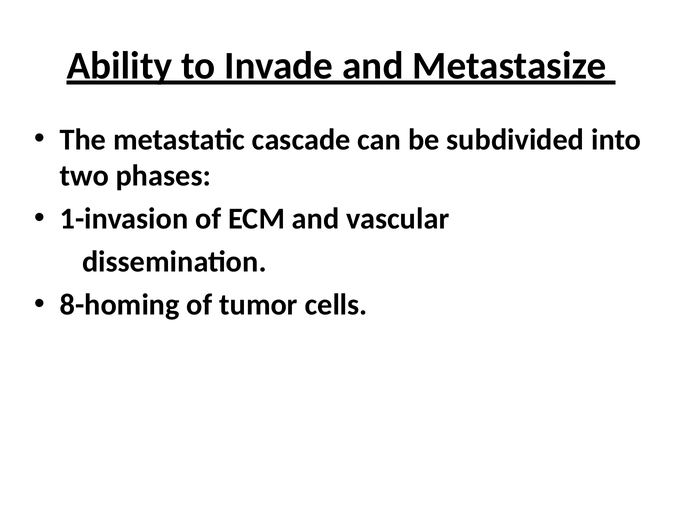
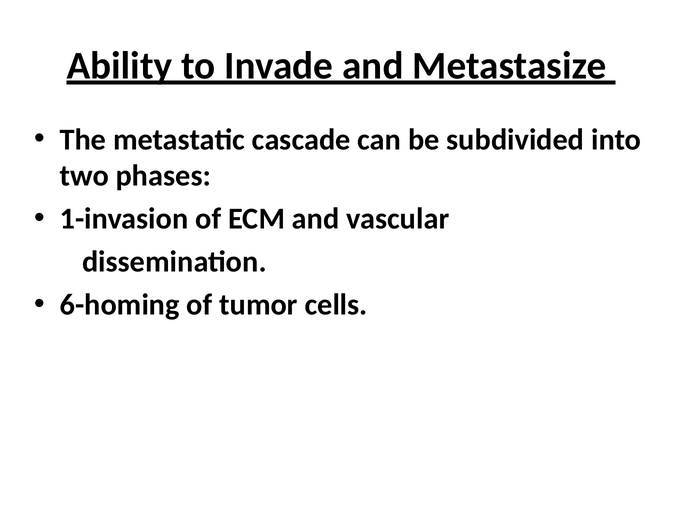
8-homing: 8-homing -> 6-homing (120, 305)
